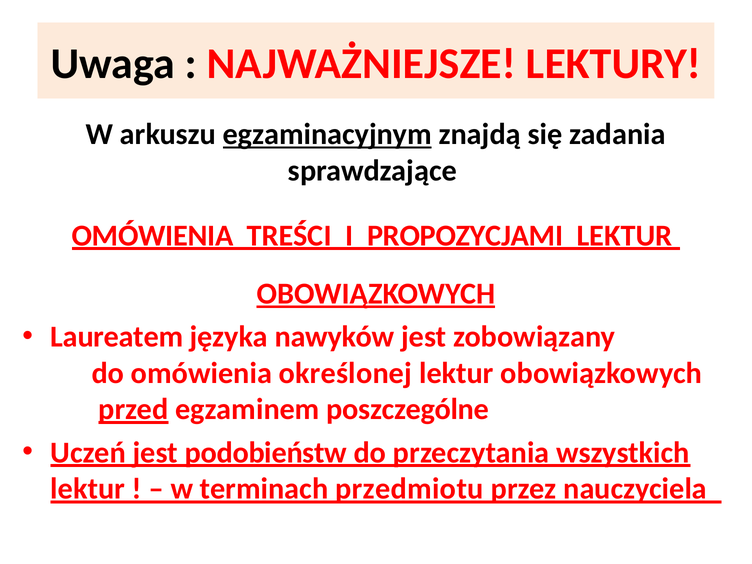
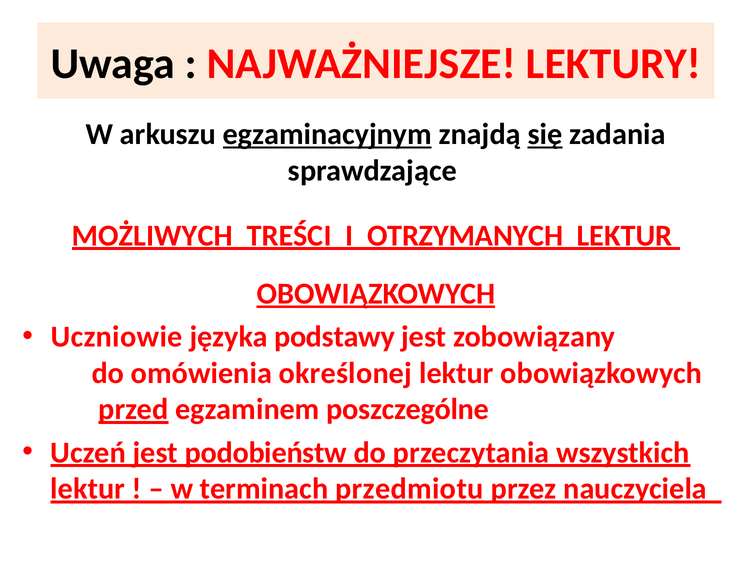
się underline: none -> present (545, 134)
OMÓWIENIA: OMÓWIENIA -> MOŻLIWYCH (152, 236)
PROPOZYCJAMI: PROPOZYCJAMI -> OTRZYMANYCH (465, 236)
Laureatem: Laureatem -> Uczniowie (117, 337)
nawyków: nawyków -> podstawy (335, 337)
